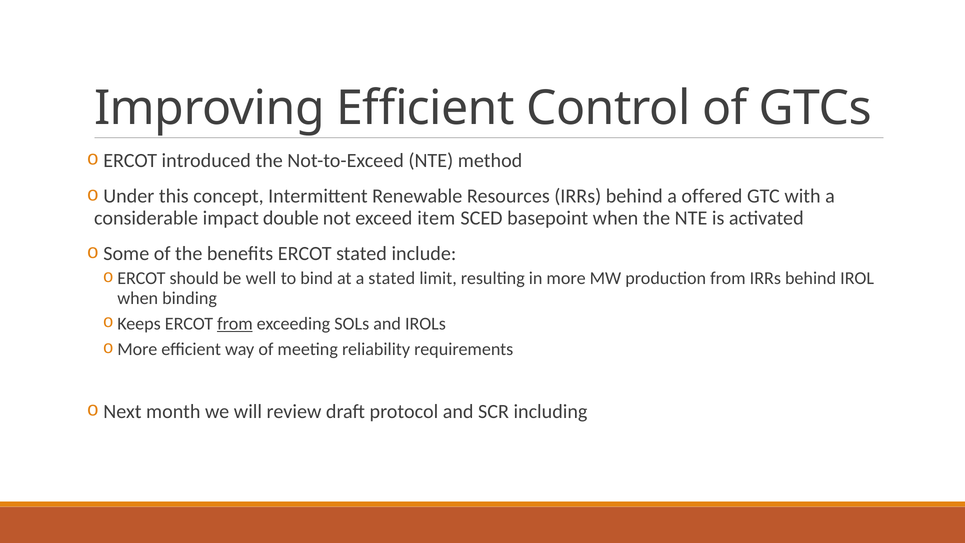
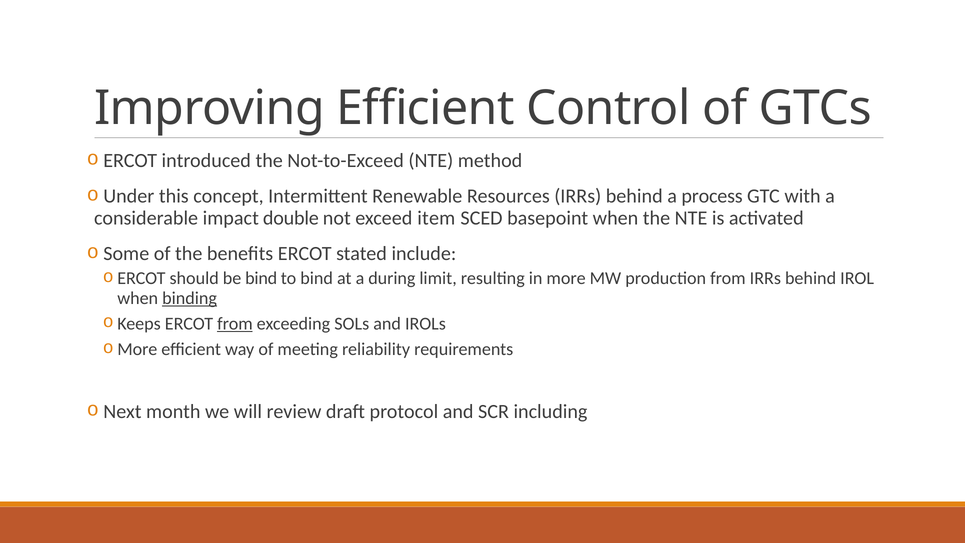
offered: offered -> process (712, 196)
be well: well -> bind (261, 278)
a stated: stated -> during (392, 278)
binding underline: none -> present (190, 298)
